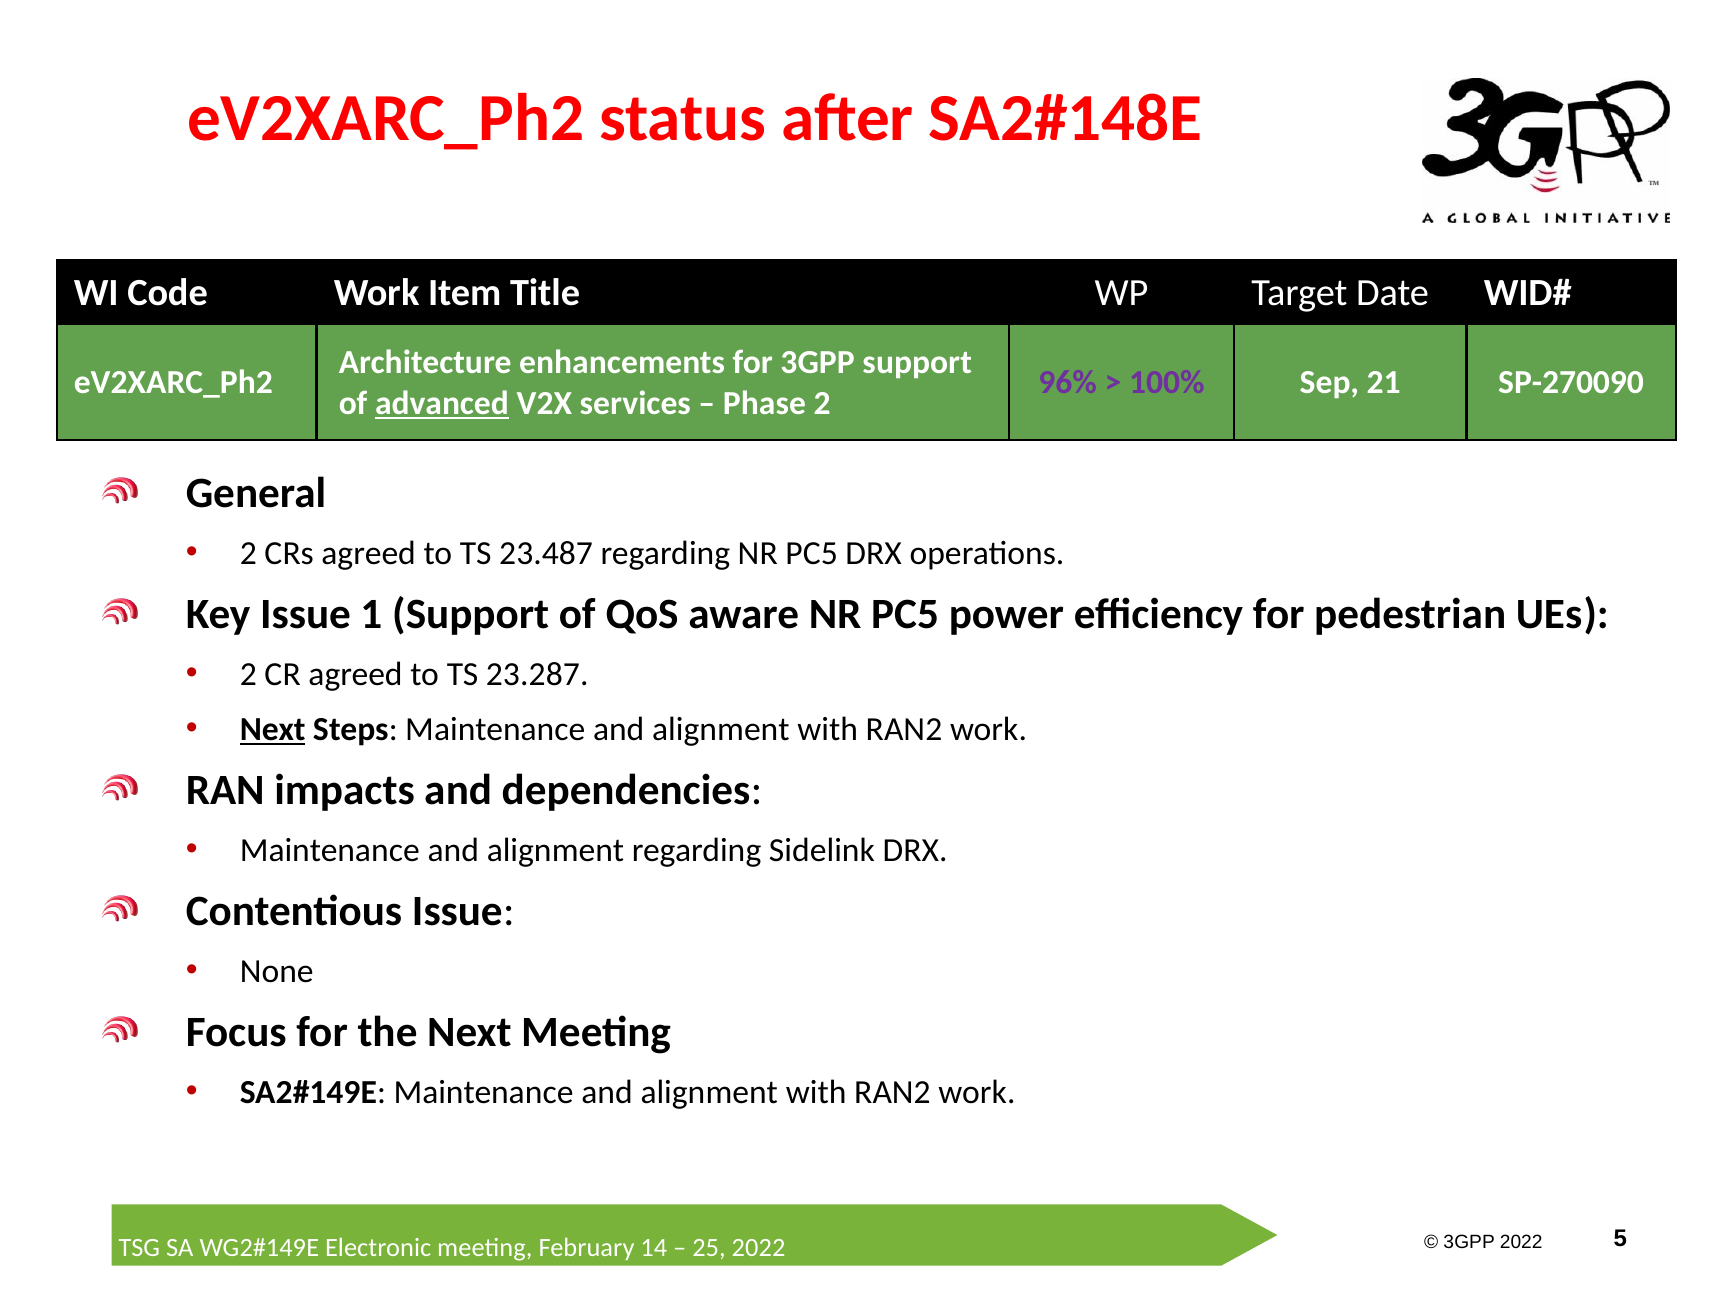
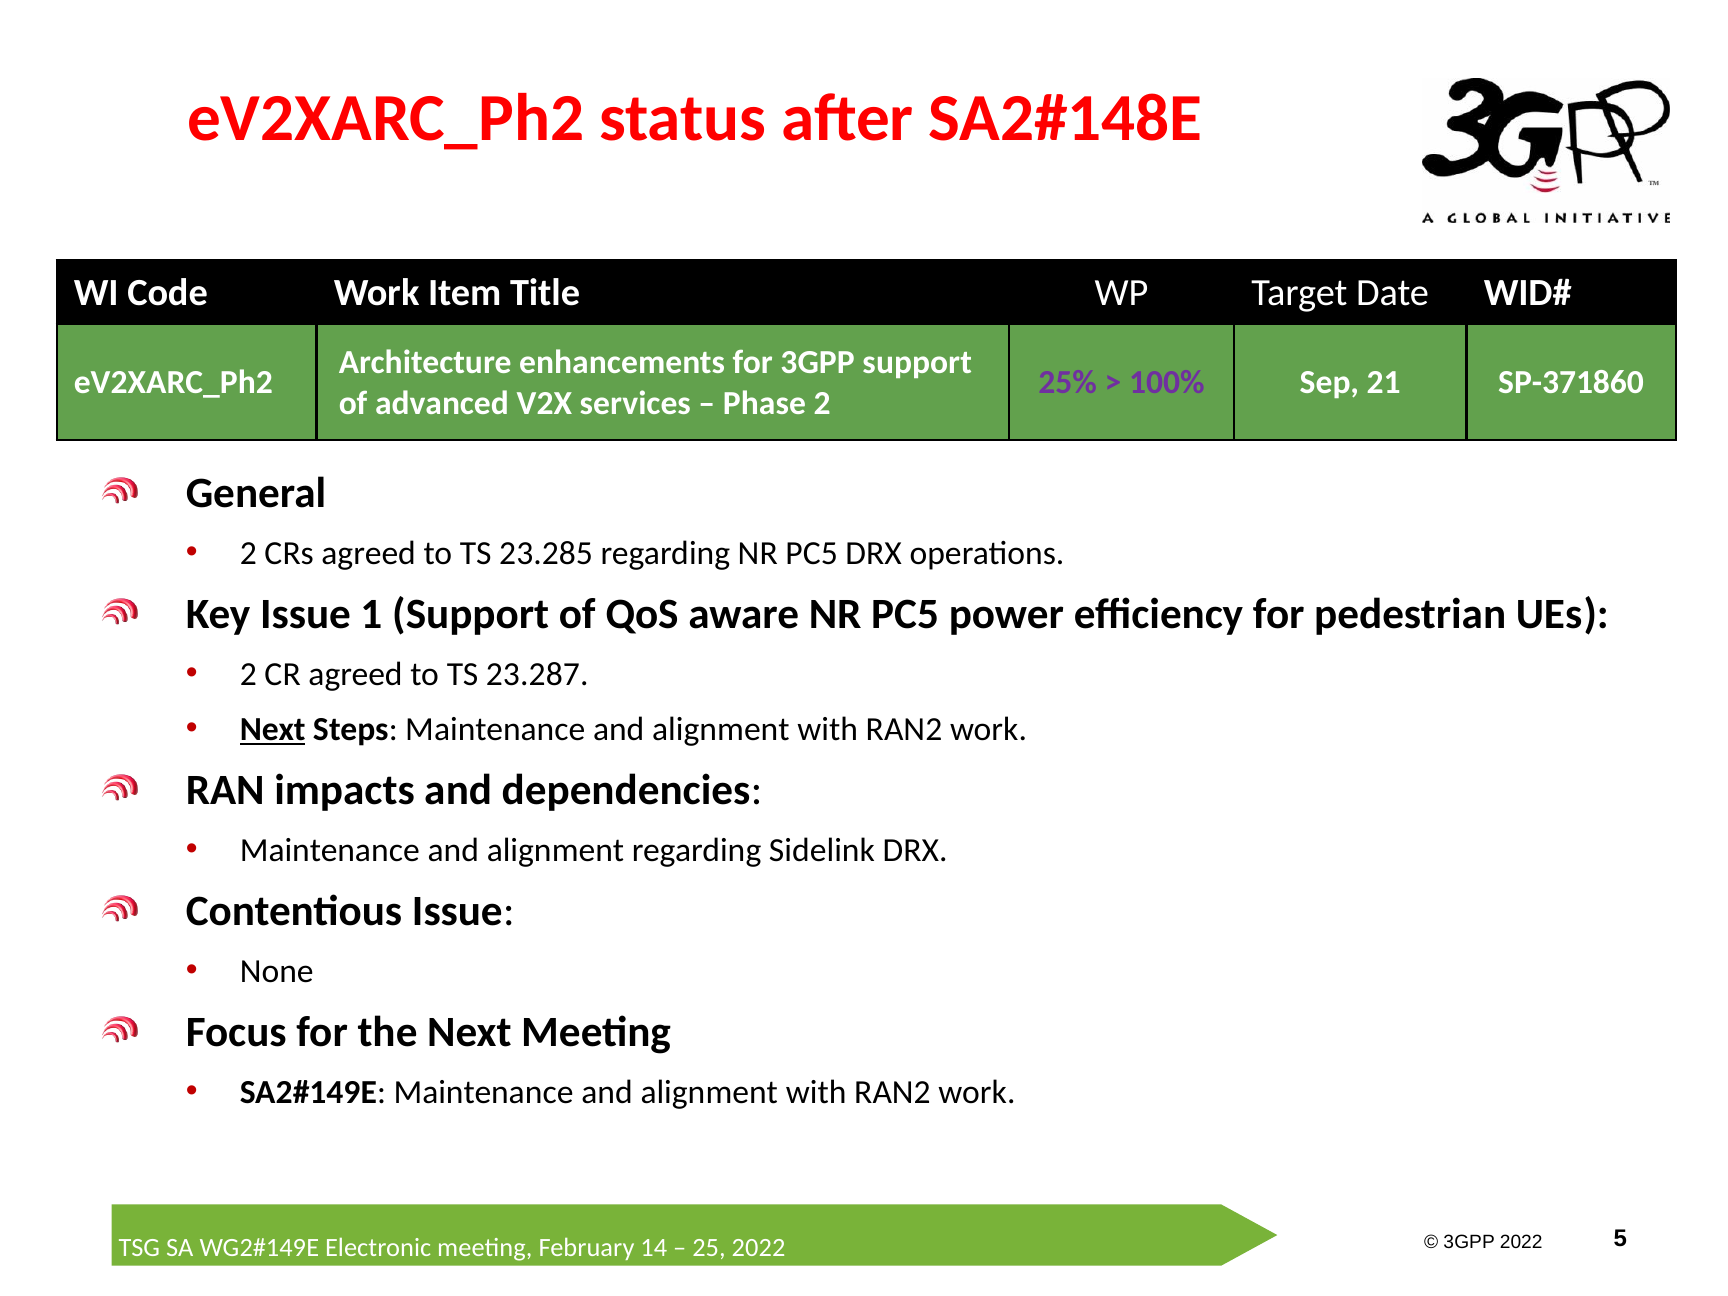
96%: 96% -> 25% (1068, 383)
SP-270090: SP-270090 -> SP-371860 (1571, 383)
advanced underline: present -> none (442, 403)
23.487: 23.487 -> 23.285 (546, 553)
